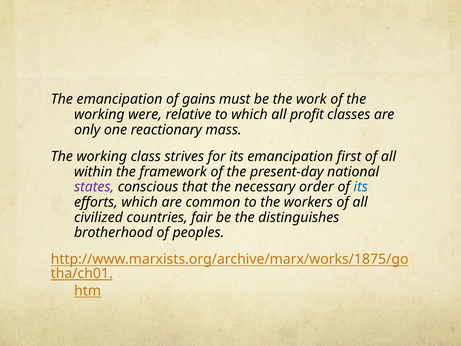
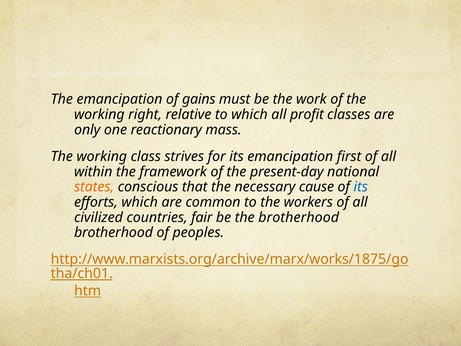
were: were -> right (145, 114)
states colour: purple -> orange (94, 187)
order: order -> cause (317, 187)
the distinguishes: distinguishes -> brotherhood (299, 217)
